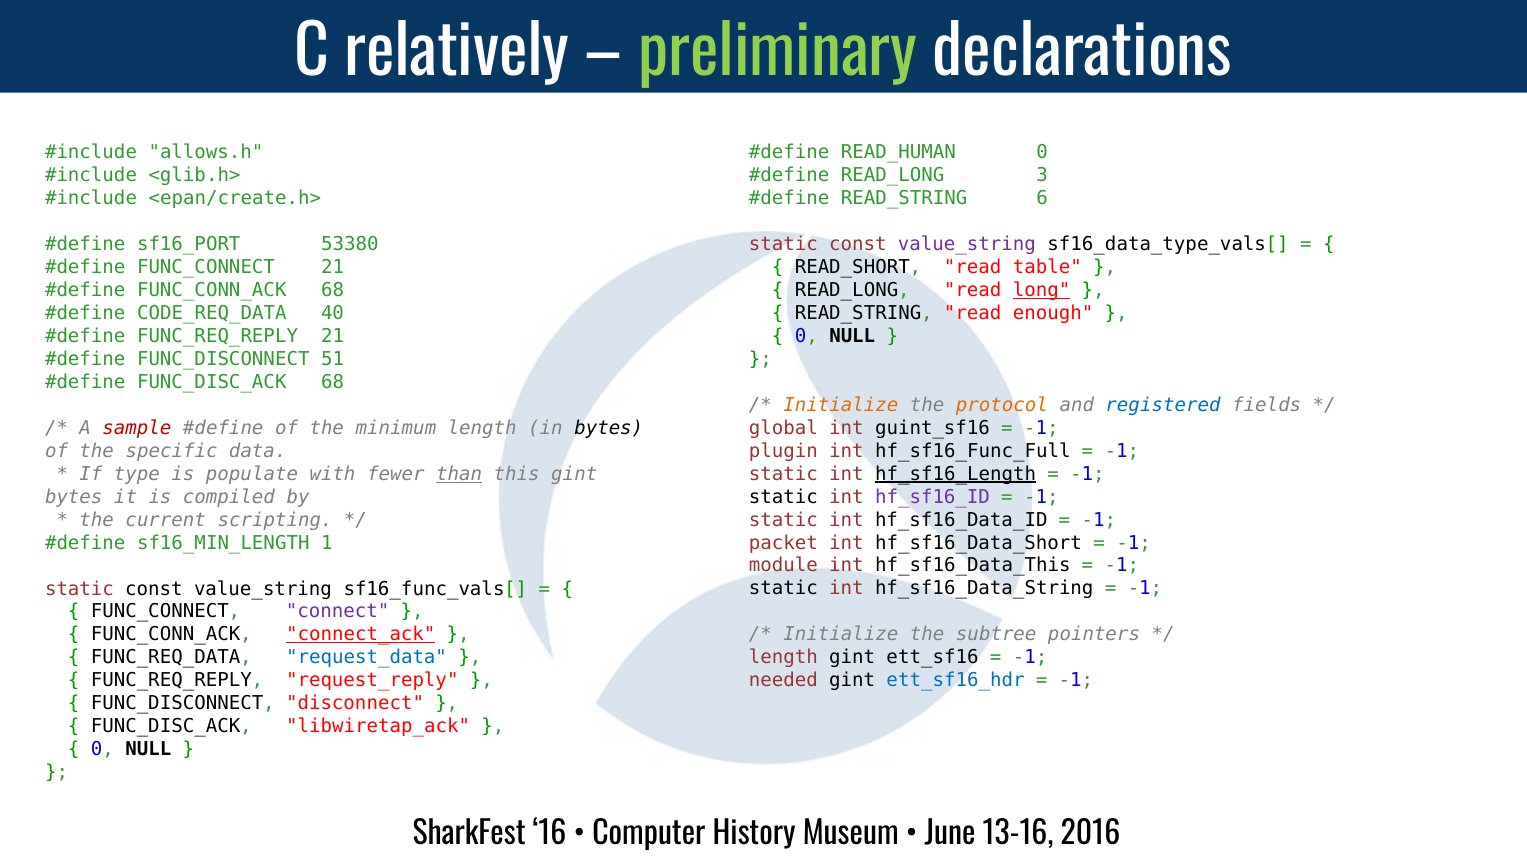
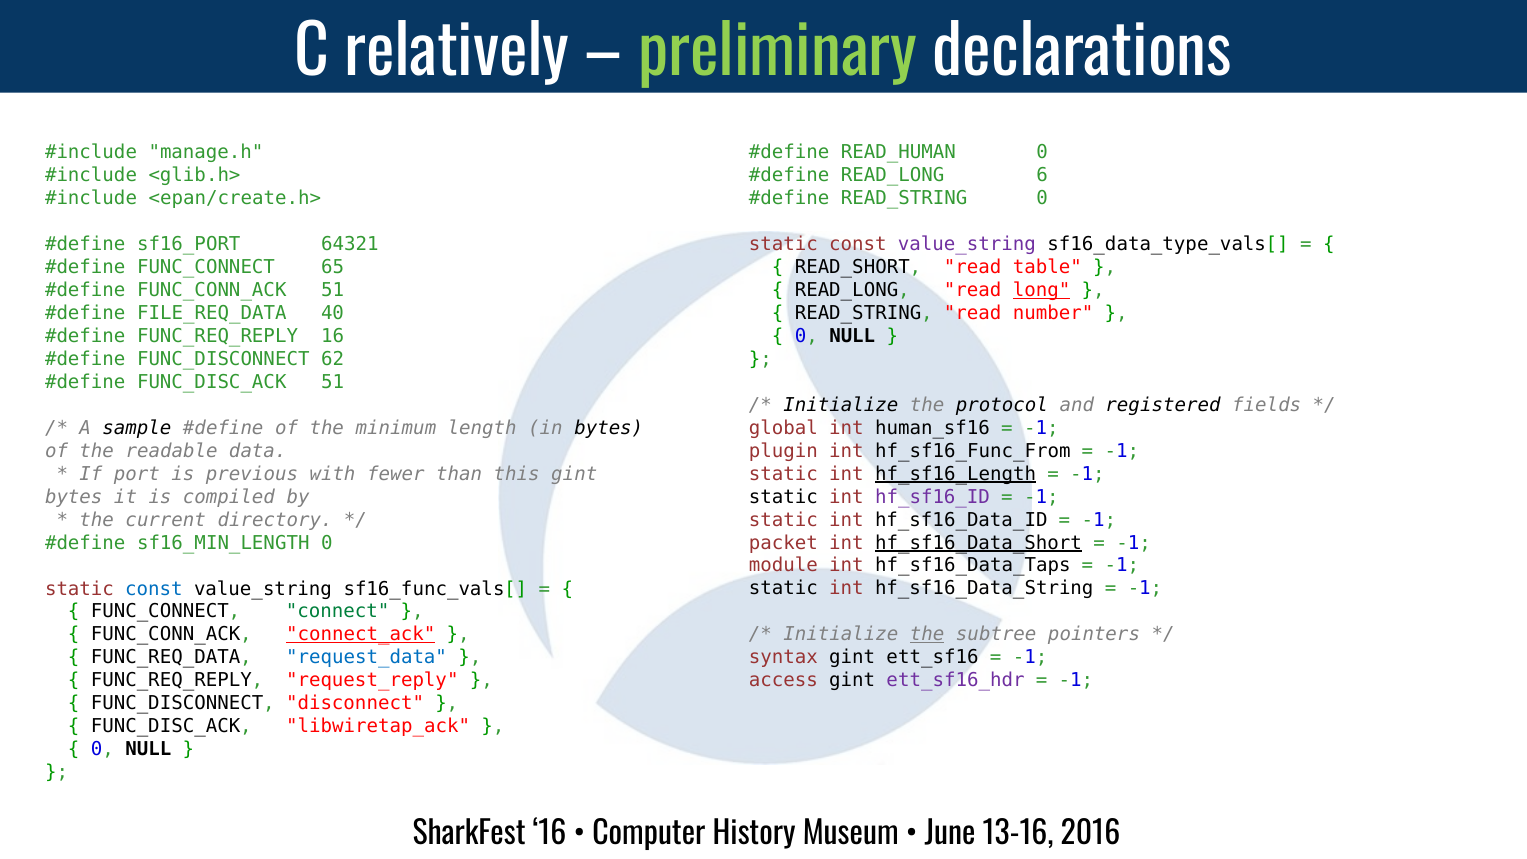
allows.h: allows.h -> manage.h (206, 152)
3: 3 -> 6 (1042, 175)
READ_STRING 6: 6 -> 0 (1042, 198)
53380: 53380 -> 64321 (350, 244)
FUNC_CONNECT 21: 21 -> 65 (333, 267)
FUNC_CONN_ACK 68: 68 -> 51 (333, 290)
CODE_REQ_DATA: CODE_REQ_DATA -> FILE_REQ_DATA (212, 313)
enough: enough -> number (1053, 313)
FUNC_REQ_REPLY 21: 21 -> 16 (333, 336)
51: 51 -> 62 (333, 359)
FUNC_DISC_ACK 68: 68 -> 51 (333, 382)
Initialize colour: orange -> black (841, 405)
protocol colour: orange -> black (1002, 405)
registered colour: blue -> black (1163, 405)
guint_sf16: guint_sf16 -> human_sf16 (933, 428)
sample colour: red -> black (137, 428)
specific: specific -> readable (172, 451)
hf_sf16_Func_Full: hf_sf16_Func_Full -> hf_sf16_Func_From (973, 451)
type: type -> port (137, 474)
populate: populate -> previous (252, 474)
than underline: present -> none (459, 474)
scripting: scripting -> directory (275, 520)
sf16_MIN_LENGTH 1: 1 -> 0 (327, 543)
hf_sf16_Data_Short underline: none -> present (979, 543)
hf_sf16_Data_This: hf_sf16_Data_This -> hf_sf16_Data_Taps (973, 566)
const colour: black -> blue (154, 589)
connect colour: purple -> green (338, 612)
the underline: none -> present (927, 635)
length: length -> syntax (783, 658)
needed: needed -> access (783, 680)
ett_sf16_hdr colour: blue -> purple (956, 680)
